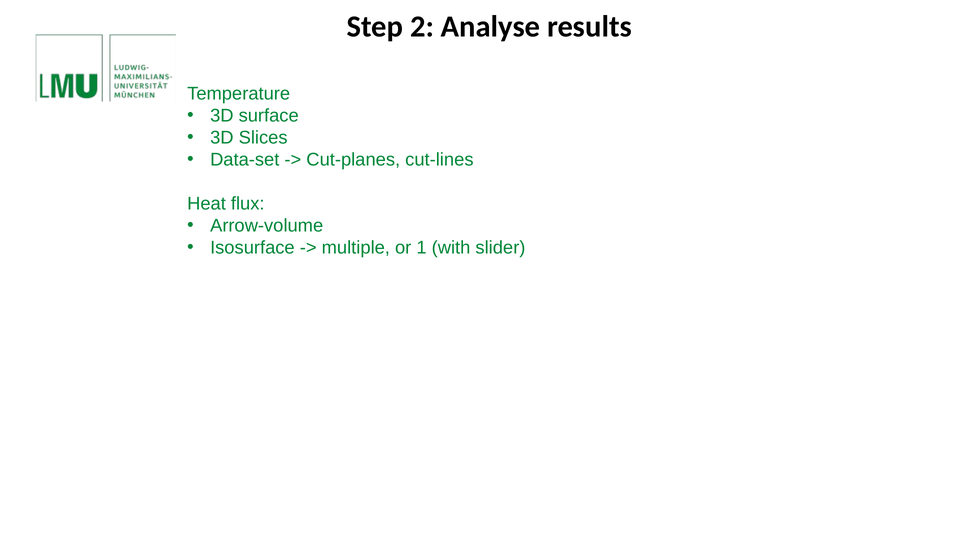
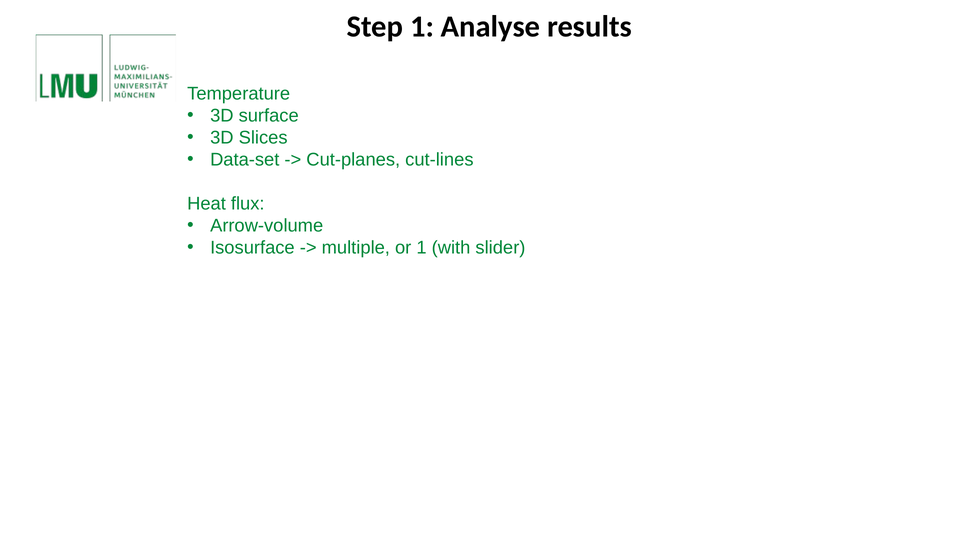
Step 2: 2 -> 1 (422, 26)
